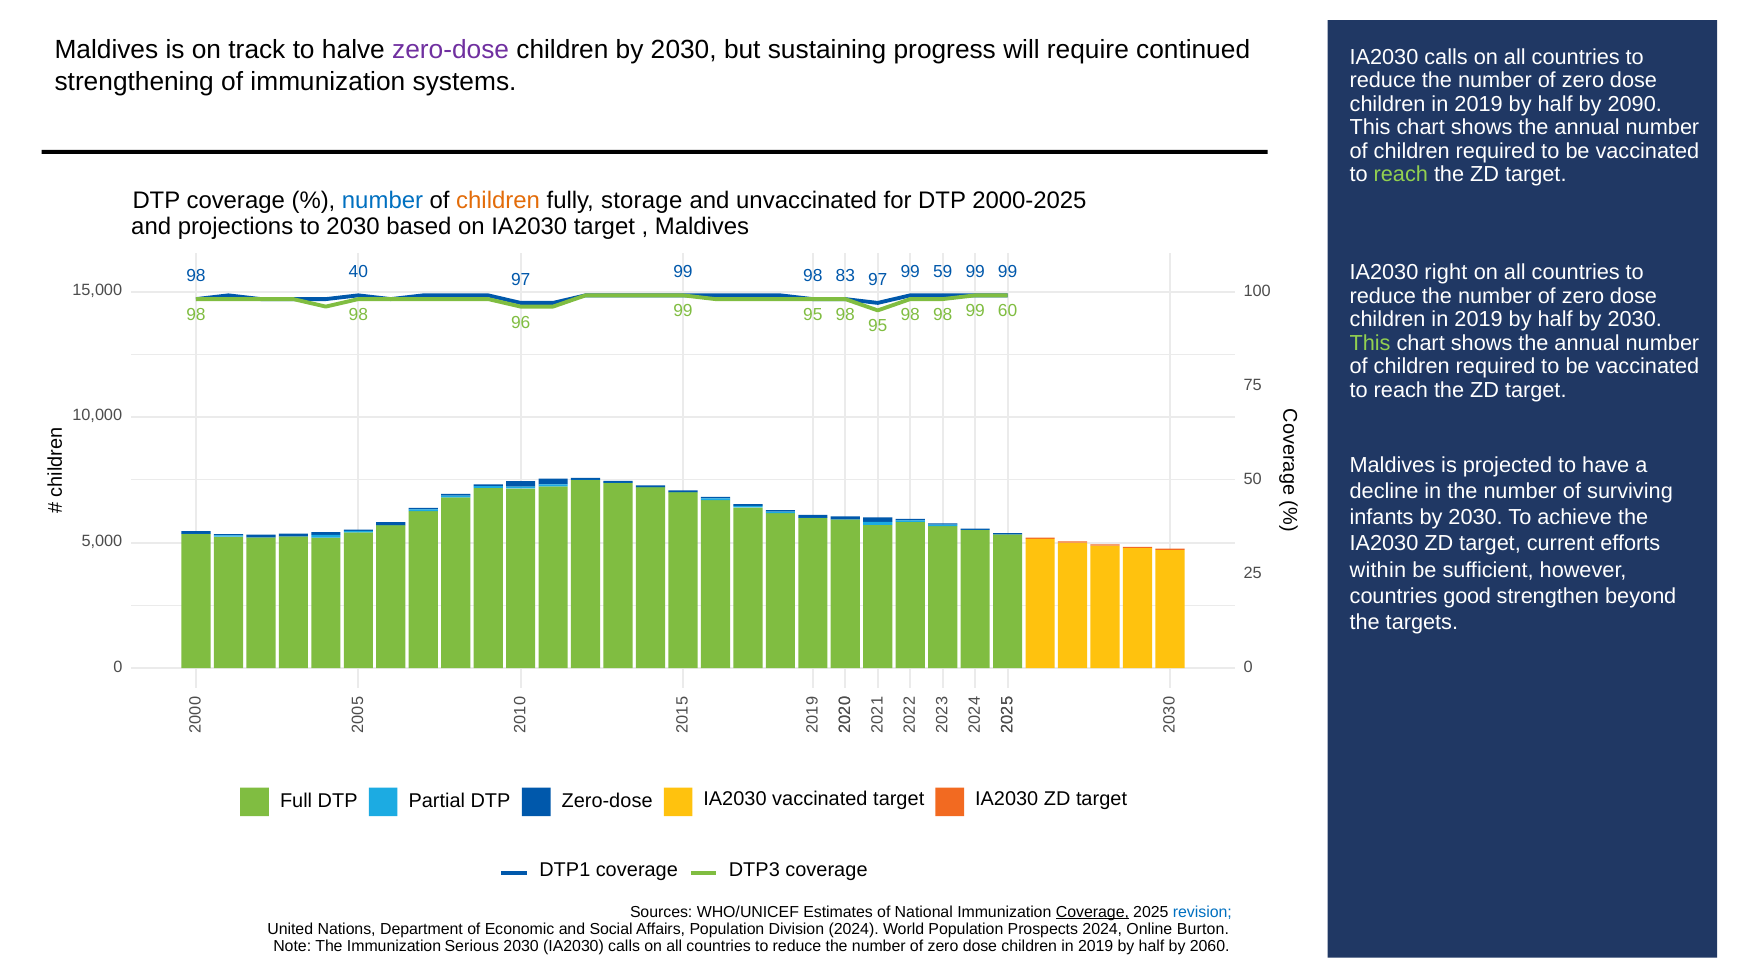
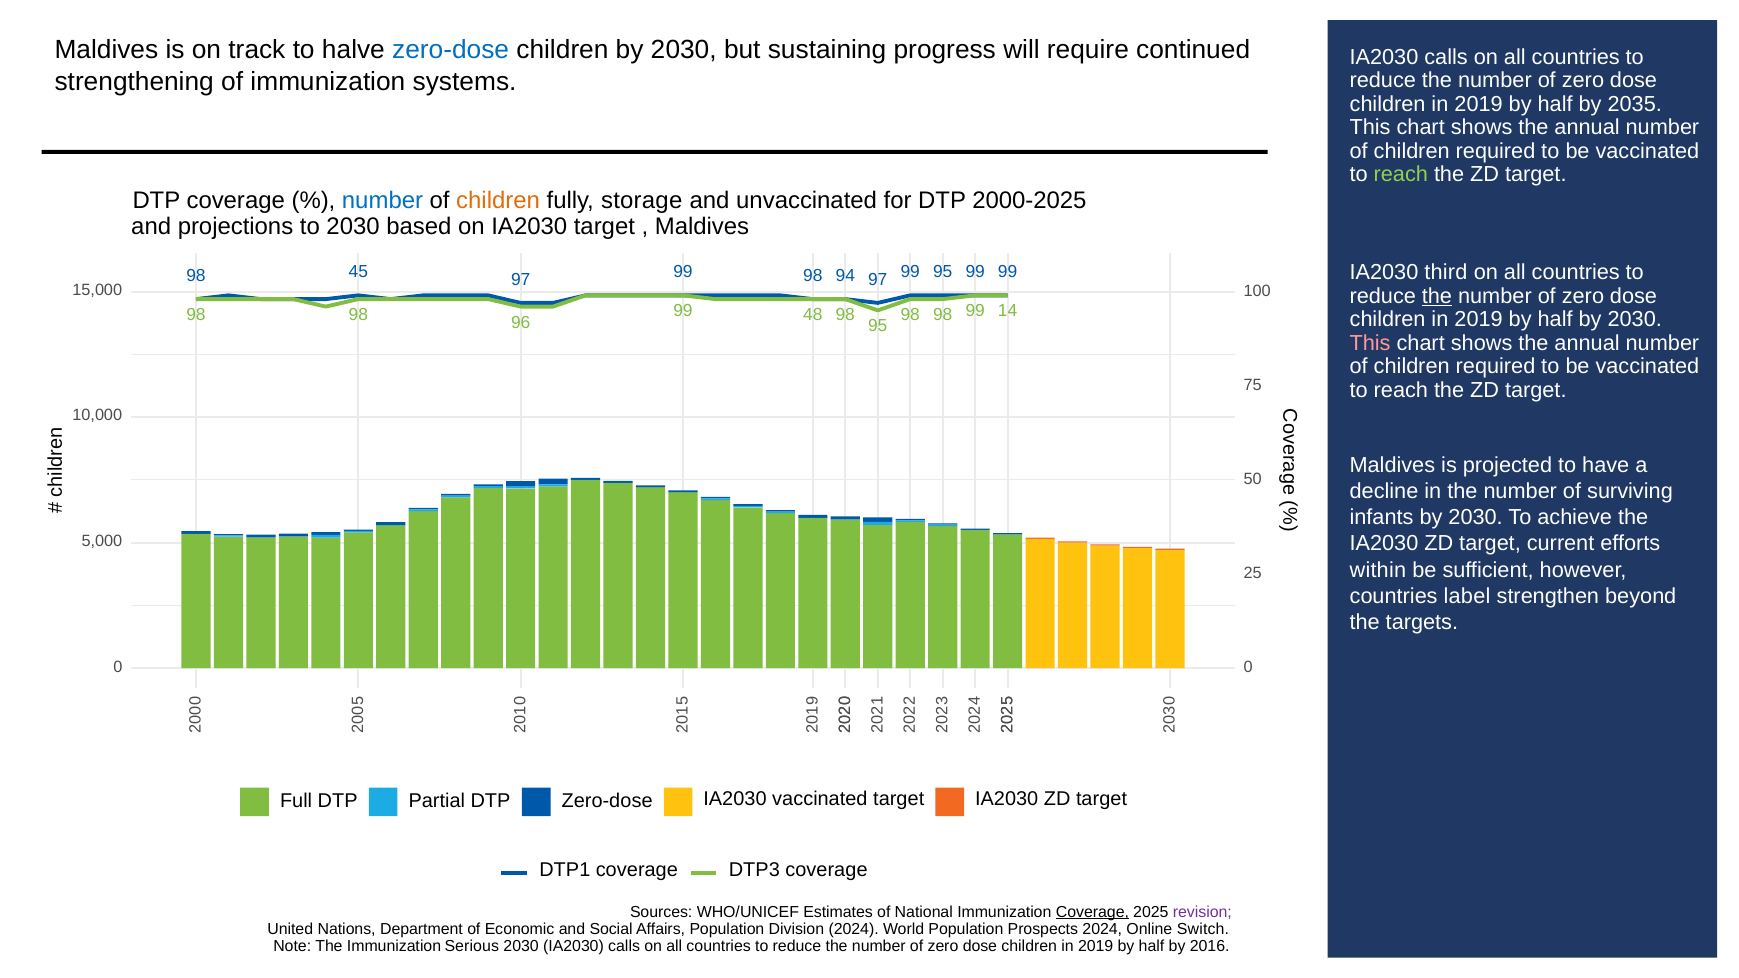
zero-dose colour: purple -> blue (451, 50)
2090: 2090 -> 2035 (1635, 104)
right: right -> third (1446, 273)
40: 40 -> 45 (358, 272)
83: 83 -> 94 (845, 276)
99 59: 59 -> 95 (943, 272)
the underline: none -> present (1437, 296)
99 95: 95 -> 48 (813, 315)
60: 60 -> 14 (1008, 311)
This colour: light green -> pink (1370, 343)
good: good -> label (1467, 596)
revision colour: blue -> purple (1202, 912)
Burton: Burton -> Switch (1203, 929)
2060: 2060 -> 2016 (1210, 946)
